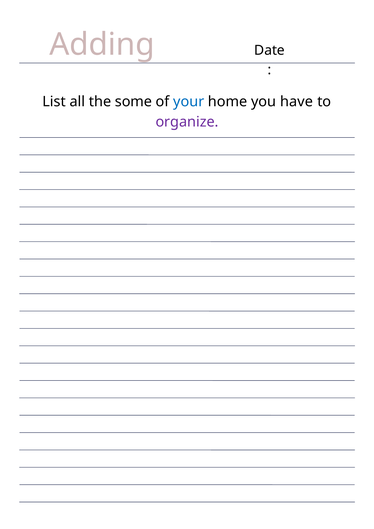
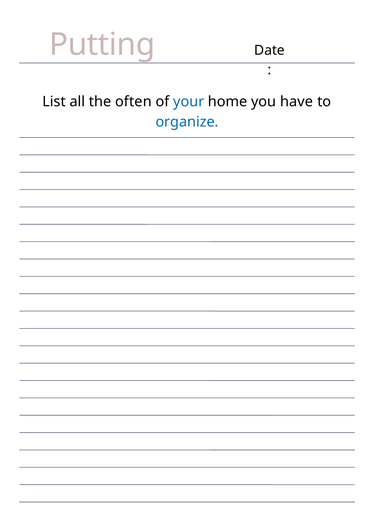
Adding: Adding -> Putting (102, 45)
some: some -> often (133, 102)
organize colour: purple -> blue (187, 122)
